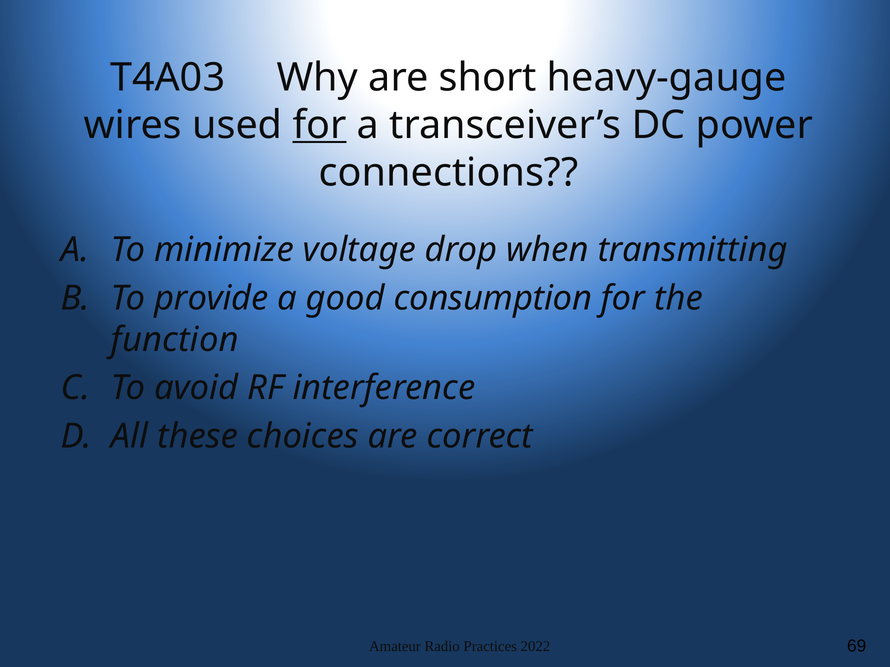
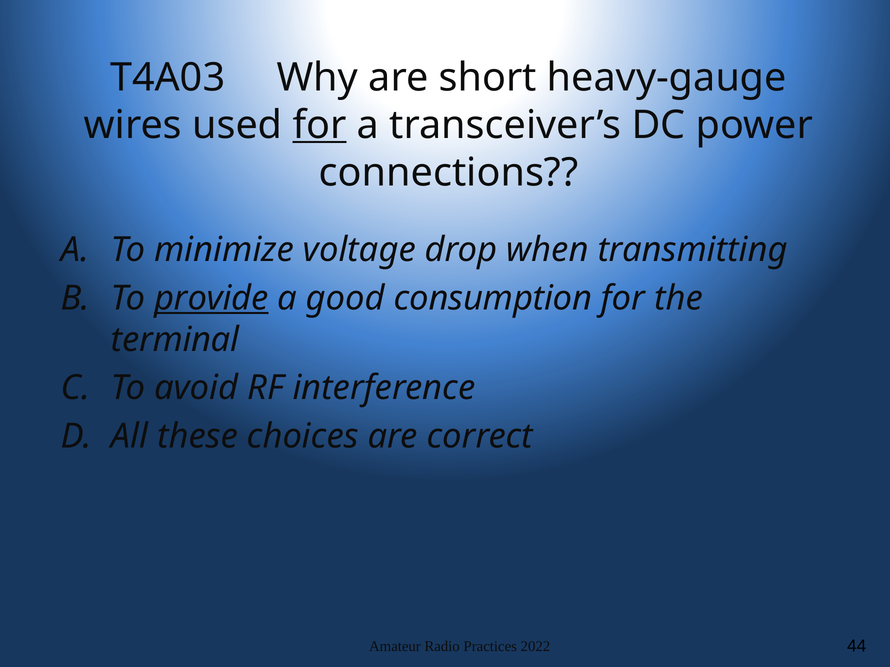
provide underline: none -> present (211, 298)
function: function -> terminal (175, 340)
69: 69 -> 44 (857, 646)
